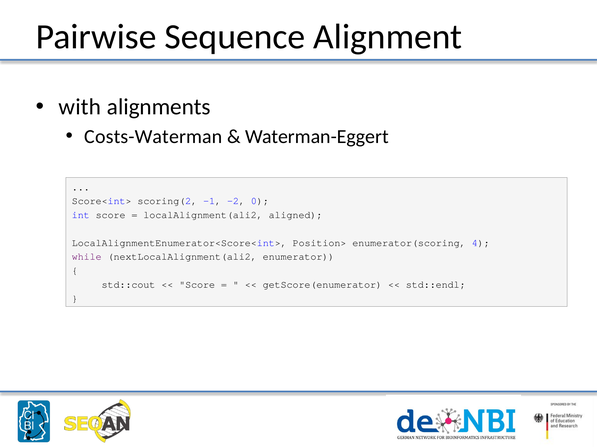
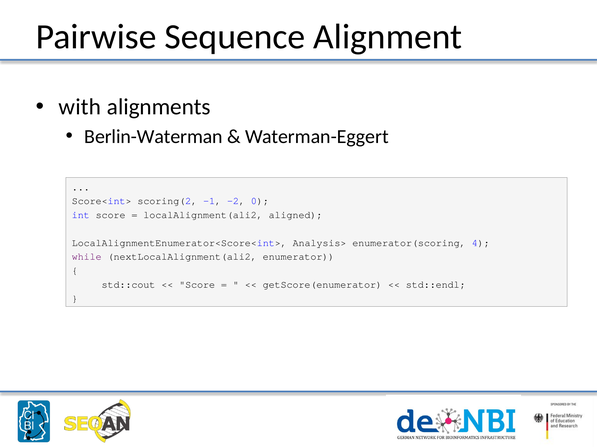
Costs-Waterman: Costs-Waterman -> Berlin-Waterman (154, 137)
Position>: Position> -> Analysis> (320, 243)
